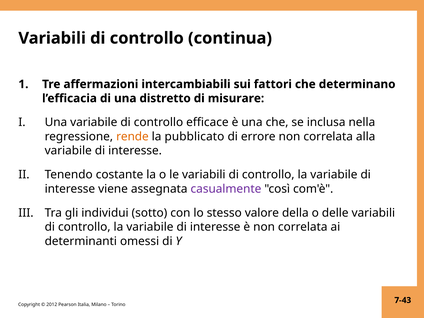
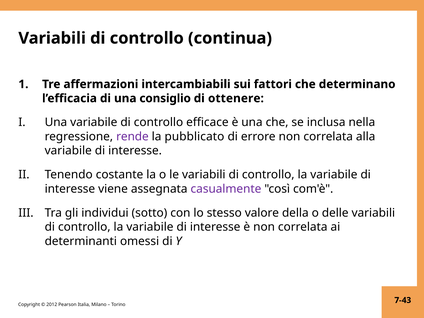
distretto: distretto -> consiglio (165, 98)
misurare: misurare -> ottenere (236, 98)
rende colour: orange -> purple (132, 137)
